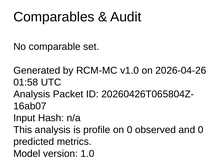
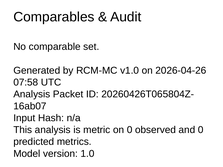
01:58: 01:58 -> 07:58 (26, 82)
profile: profile -> metric (97, 130)
